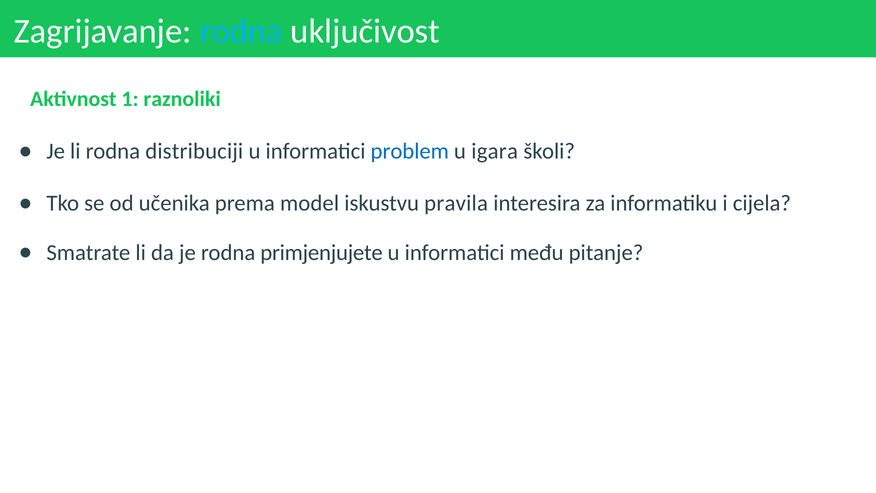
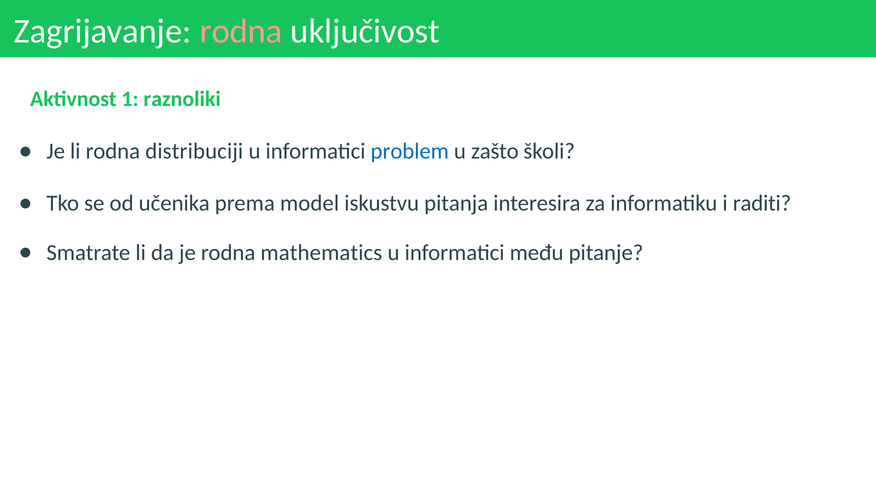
rodna colour: light blue -> pink (241, 31)
igara: igara -> zašto (495, 151)
pravila: pravila -> pitanja (456, 203)
cijela: cijela -> raditi (762, 203)
primjenjujete: primjenjujete -> mathematics (321, 253)
